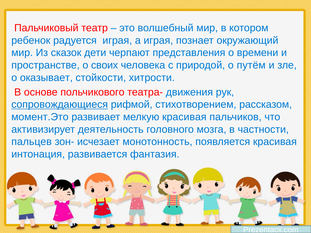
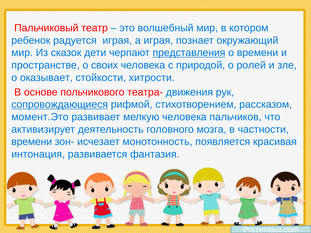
представления underline: none -> present (189, 53)
путём: путём -> ролей (251, 65)
мелкую красивая: красивая -> человека (184, 117)
пальцев: пальцев -> времени (32, 142)
